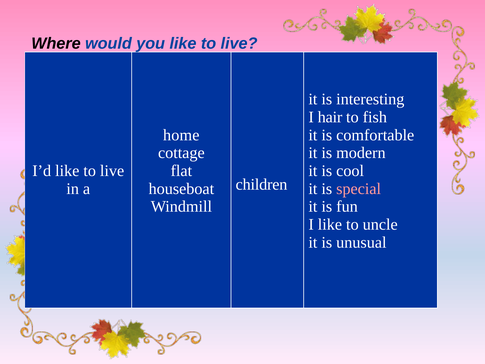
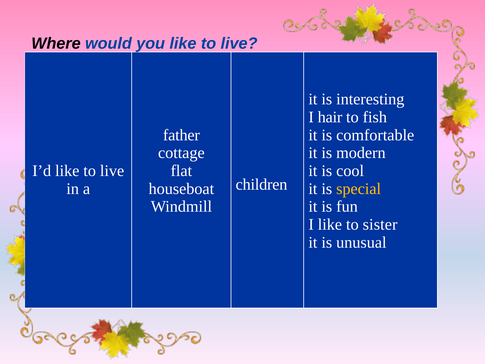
home: home -> father (181, 135)
special colour: pink -> yellow (359, 189)
uncle: uncle -> sister (380, 224)
